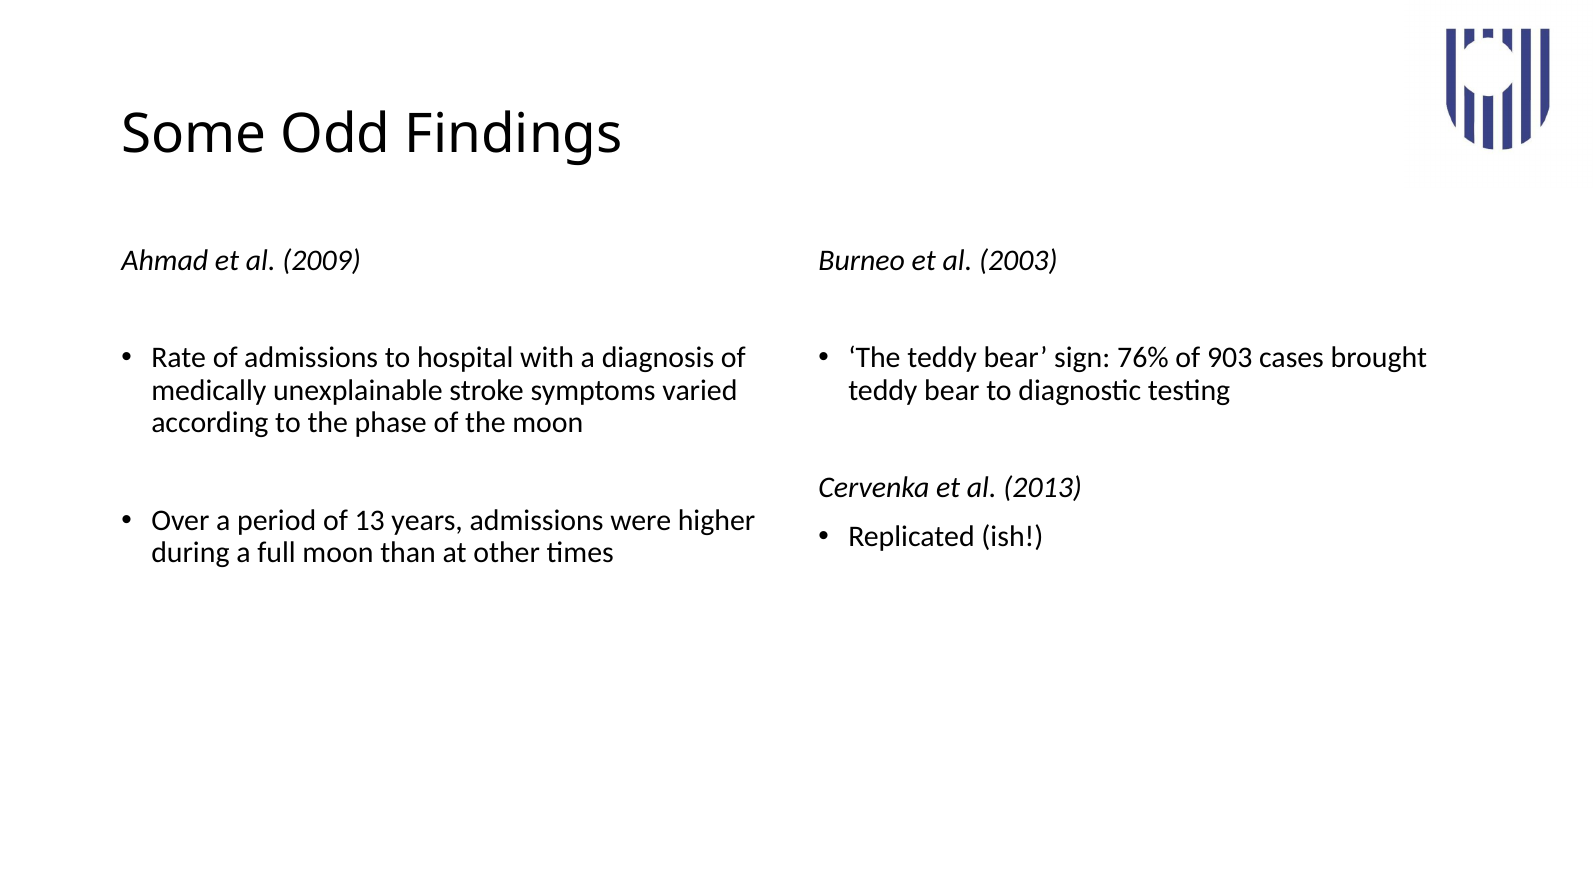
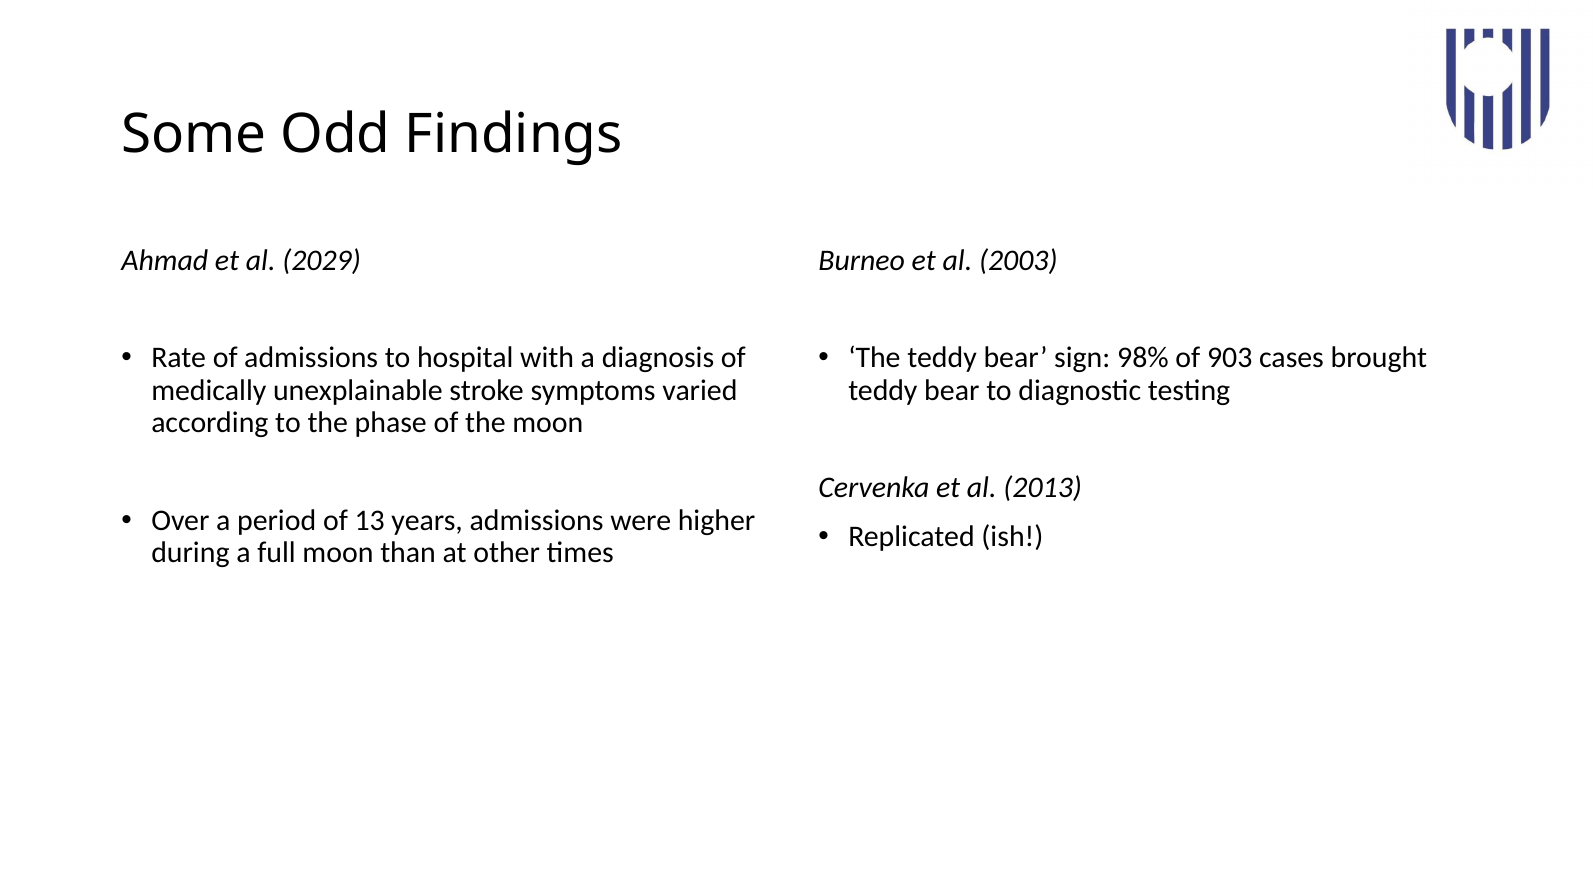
2009: 2009 -> 2029 (322, 260)
76%: 76% -> 98% (1143, 358)
